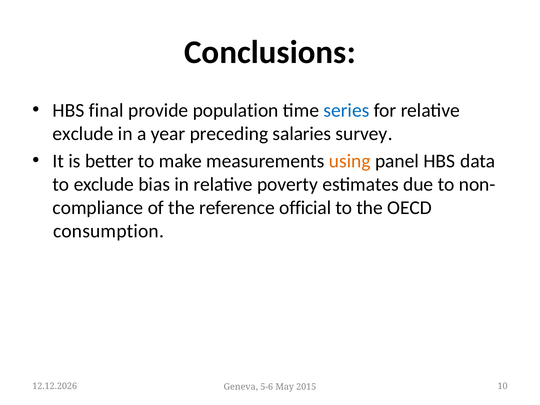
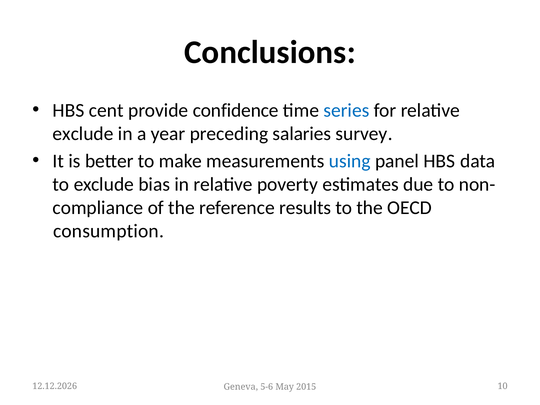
final: final -> cent (106, 110)
population: population -> confidence (236, 110)
using colour: orange -> blue (350, 161)
official: official -> results (305, 208)
